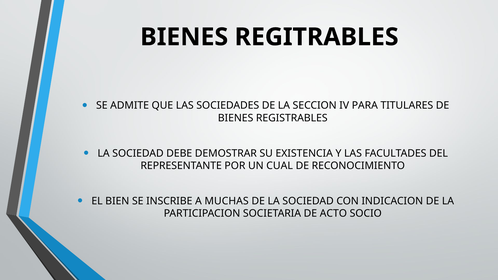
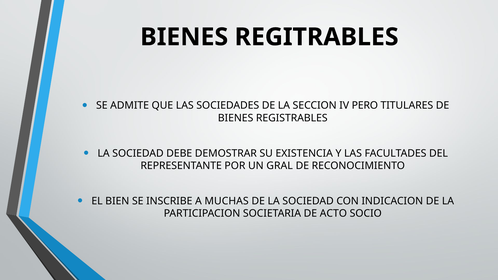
PARA: PARA -> PERO (365, 106)
CUAL: CUAL -> GRAL (280, 166)
